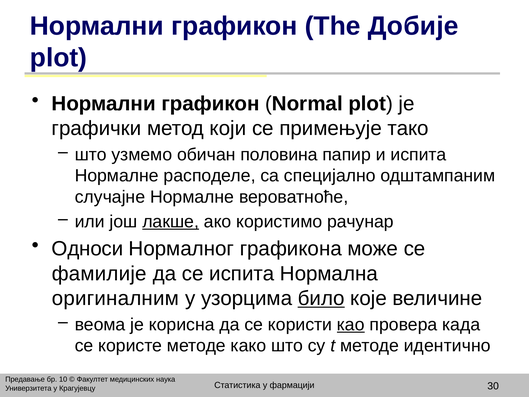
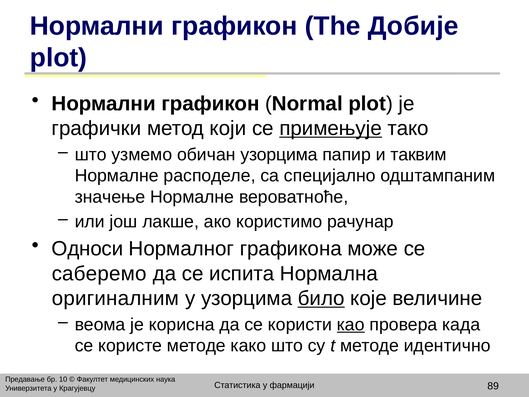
примењује underline: none -> present (331, 128)
обичан половина: половина -> узорцима (279, 154)
и испита: испита -> таквим (419, 154)
случајне: случајне -> значење (110, 197)
лакше underline: present -> none (171, 221)
фамилије: фамилије -> саберемо (99, 273)
30: 30 -> 89 (493, 386)
